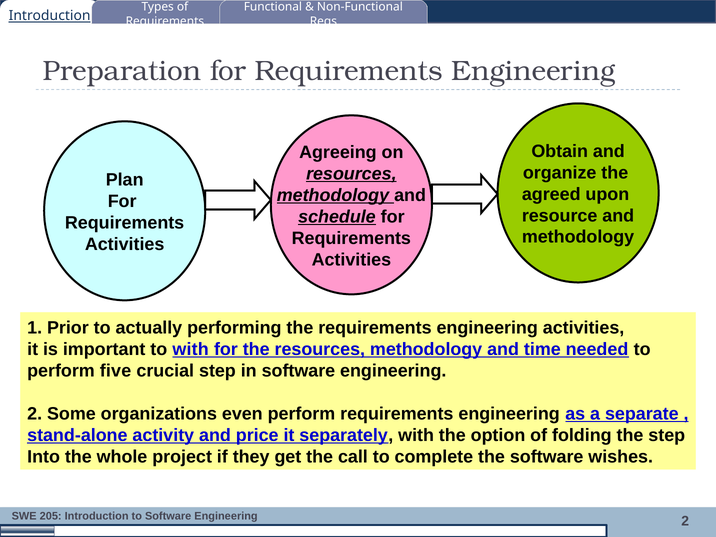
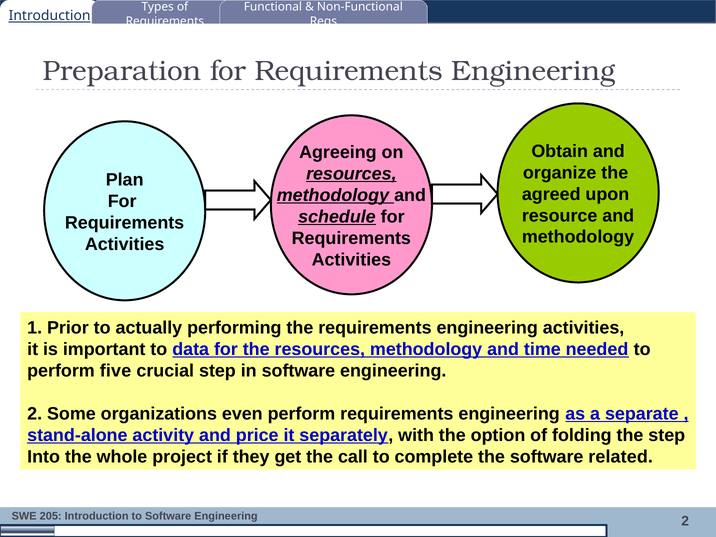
to with: with -> data (191, 349)
wishes: wishes -> related (621, 457)
